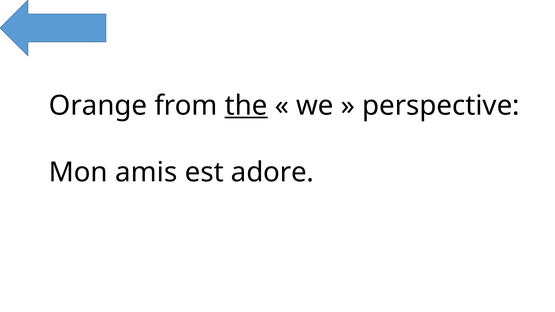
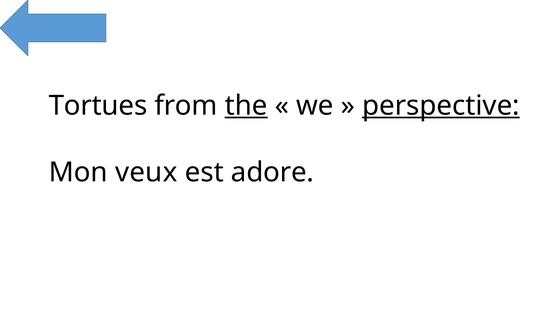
Orange: Orange -> Tortues (98, 106)
perspective underline: none -> present (441, 106)
amis: amis -> veux (146, 172)
